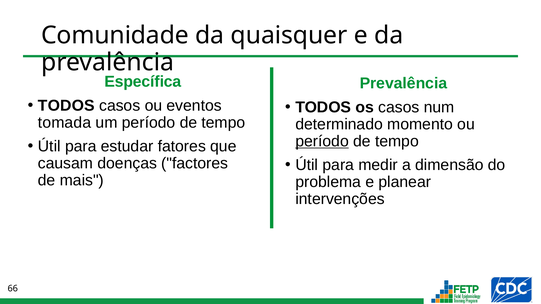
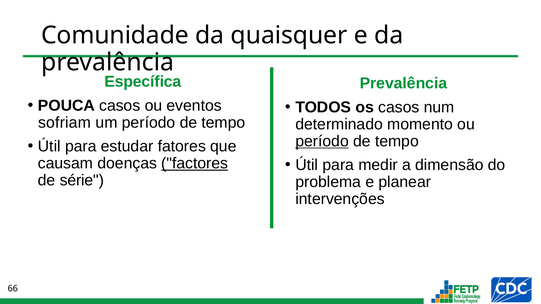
TODOS: TODOS -> POUCA (66, 106)
tomada: tomada -> sofriam (65, 123)
factores underline: none -> present (195, 164)
mais: mais -> série (82, 181)
